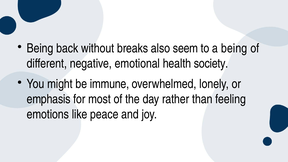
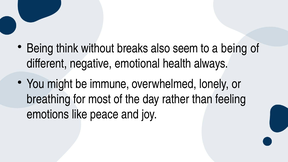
back: back -> think (67, 48)
society: society -> always (211, 63)
emphasis: emphasis -> breathing (49, 99)
